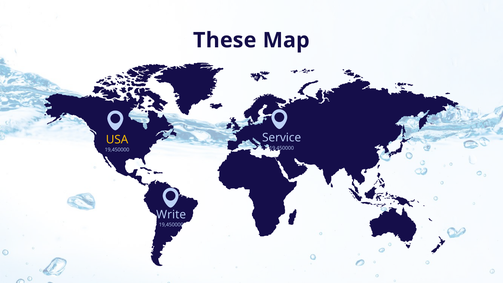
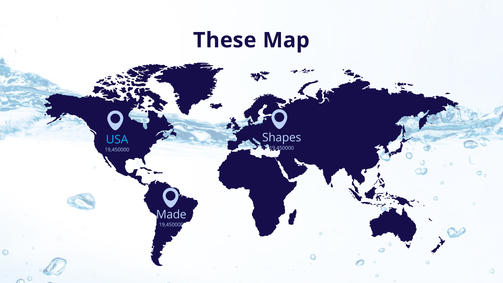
Service: Service -> Shapes (282, 137)
USA colour: yellow -> light blue (117, 139)
Write: Write -> Made (171, 214)
